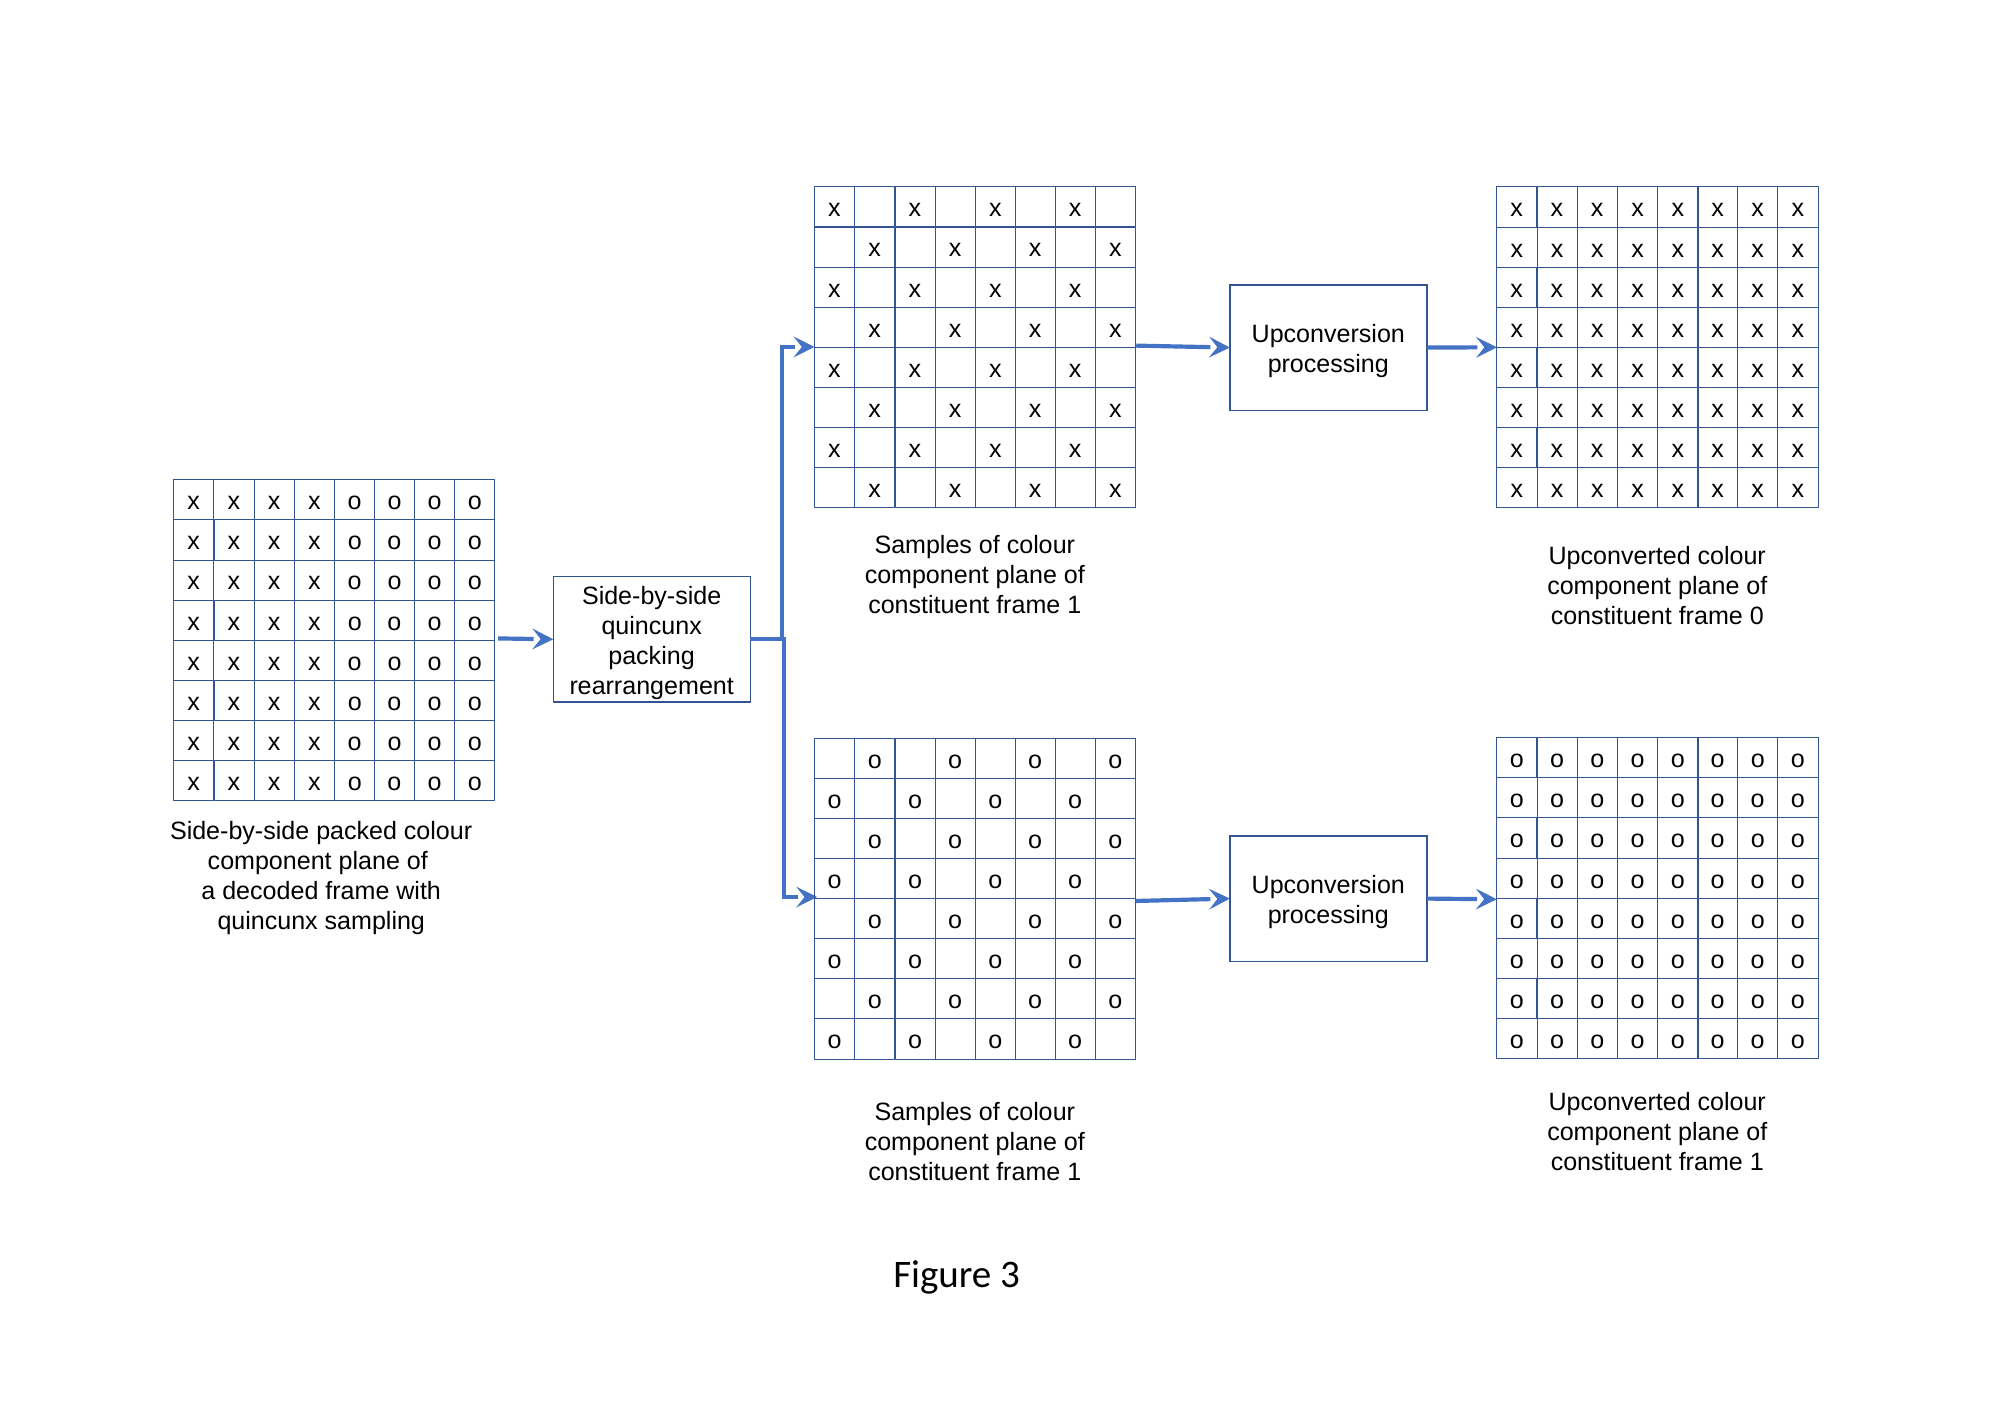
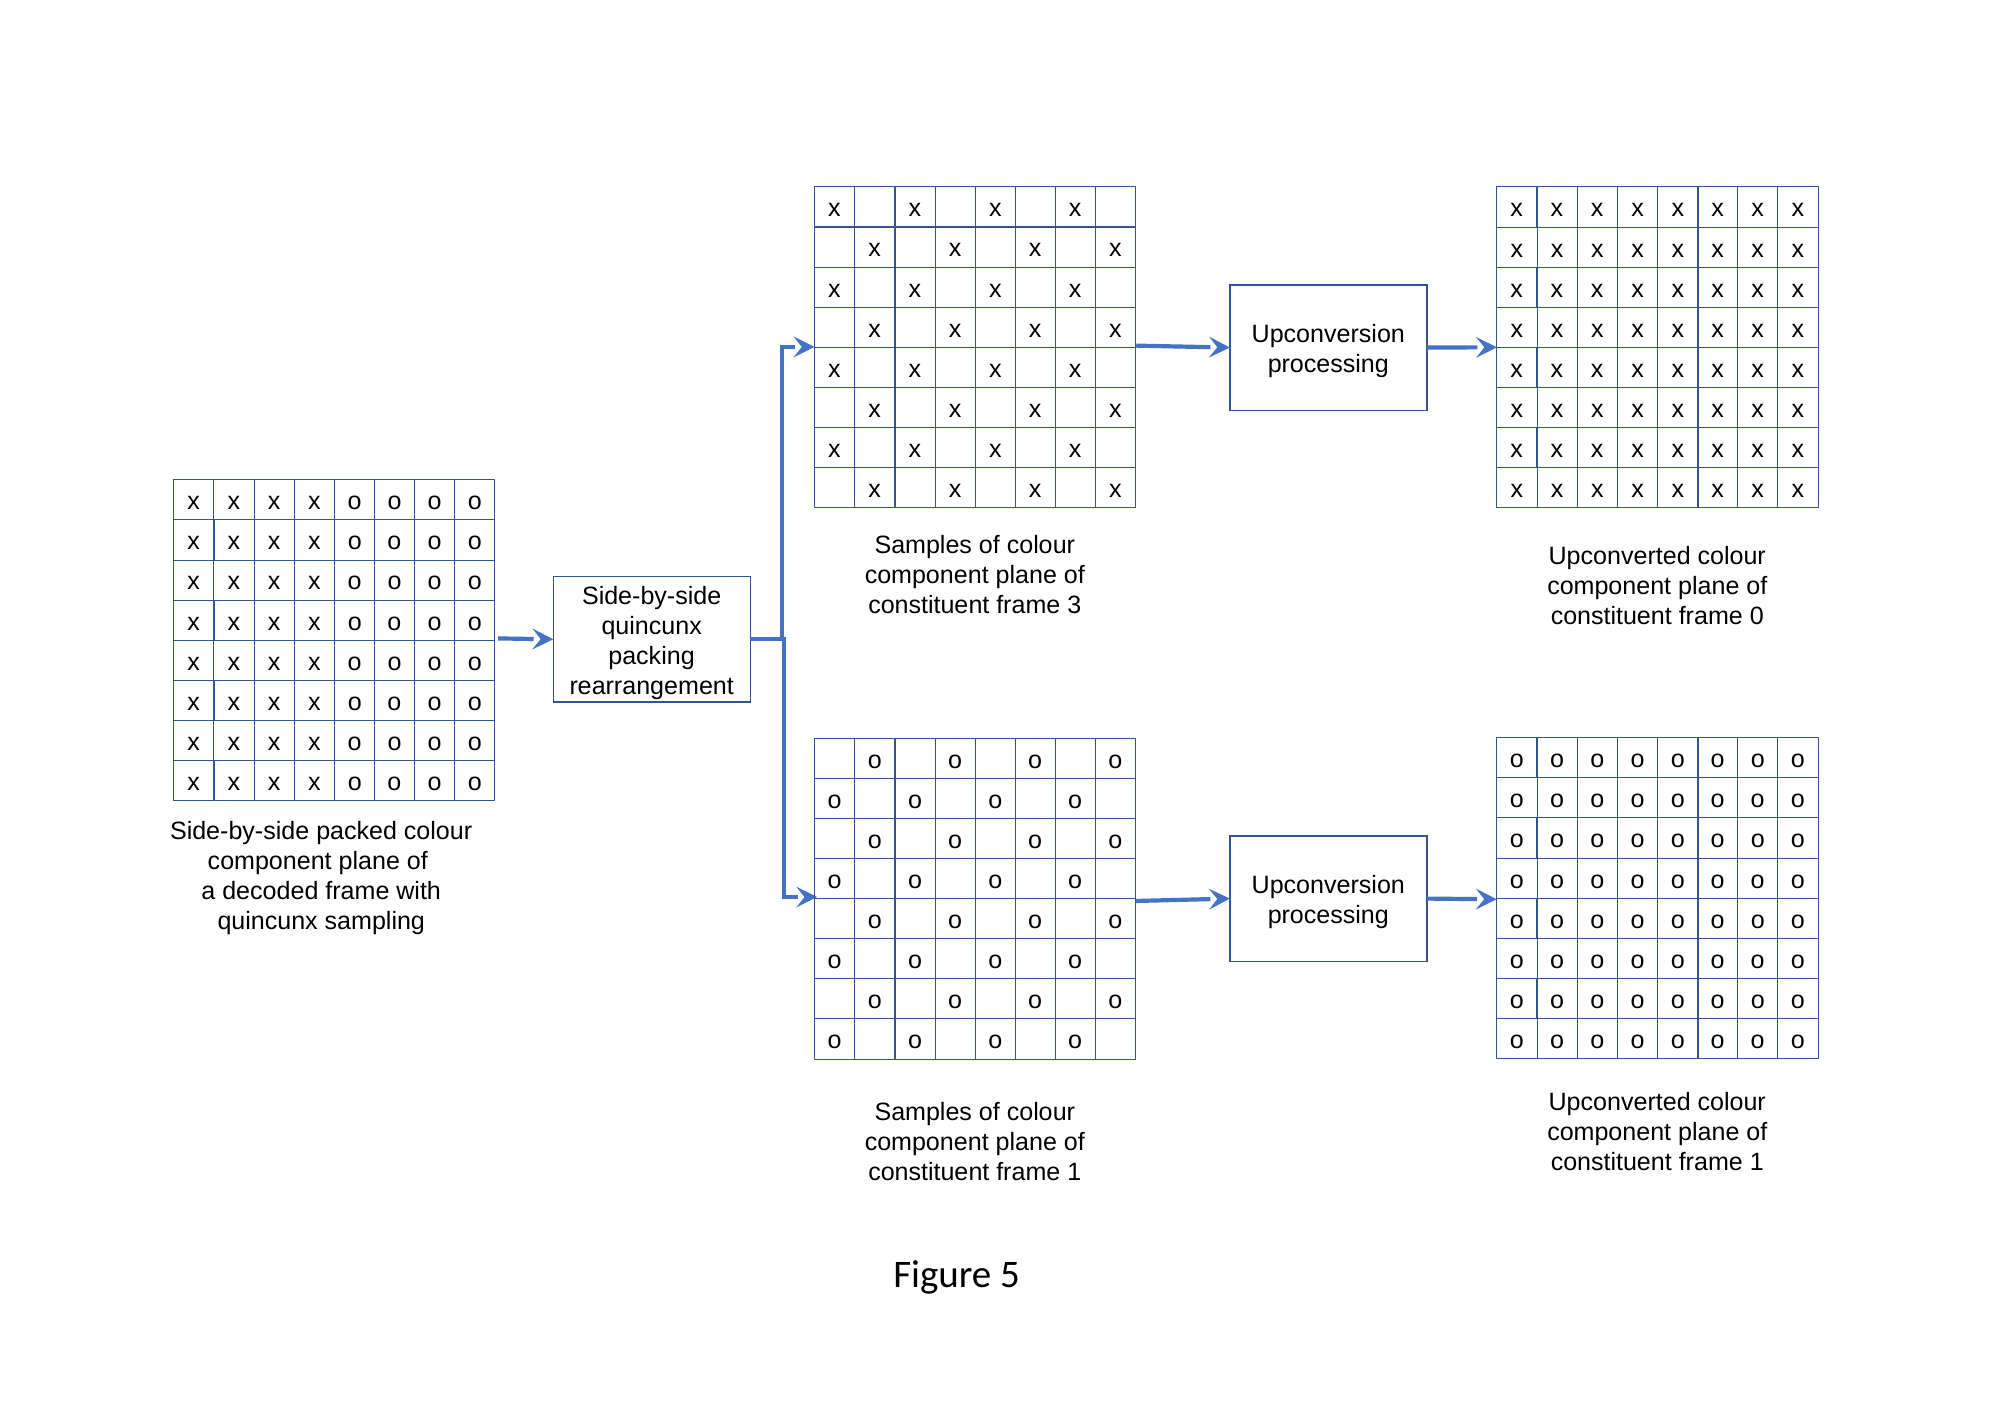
1: 1 -> 3 (1074, 606)
3: 3 -> 5 (1010, 1275)
